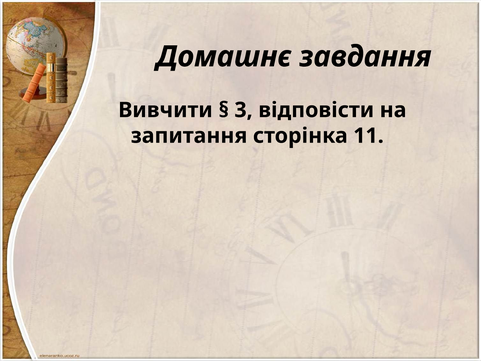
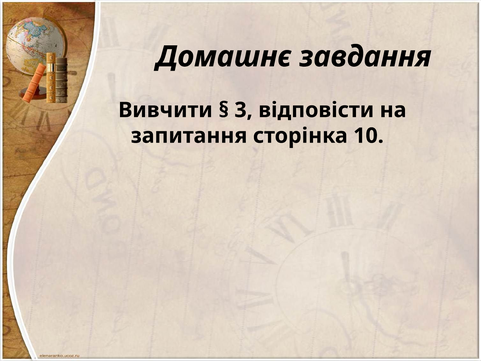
11: 11 -> 10 (369, 136)
